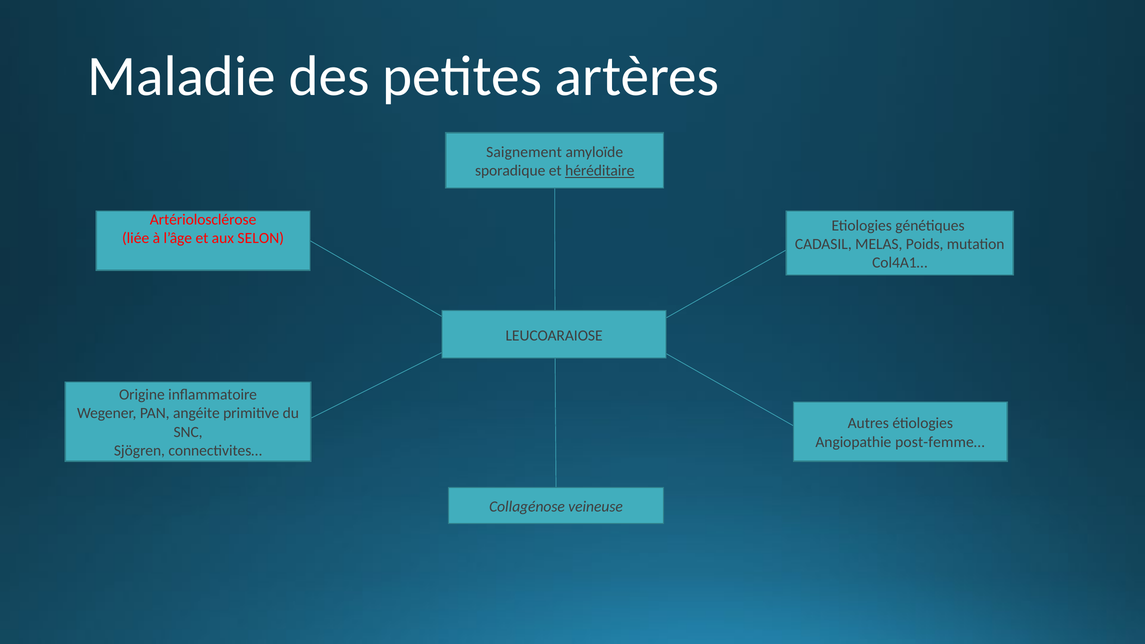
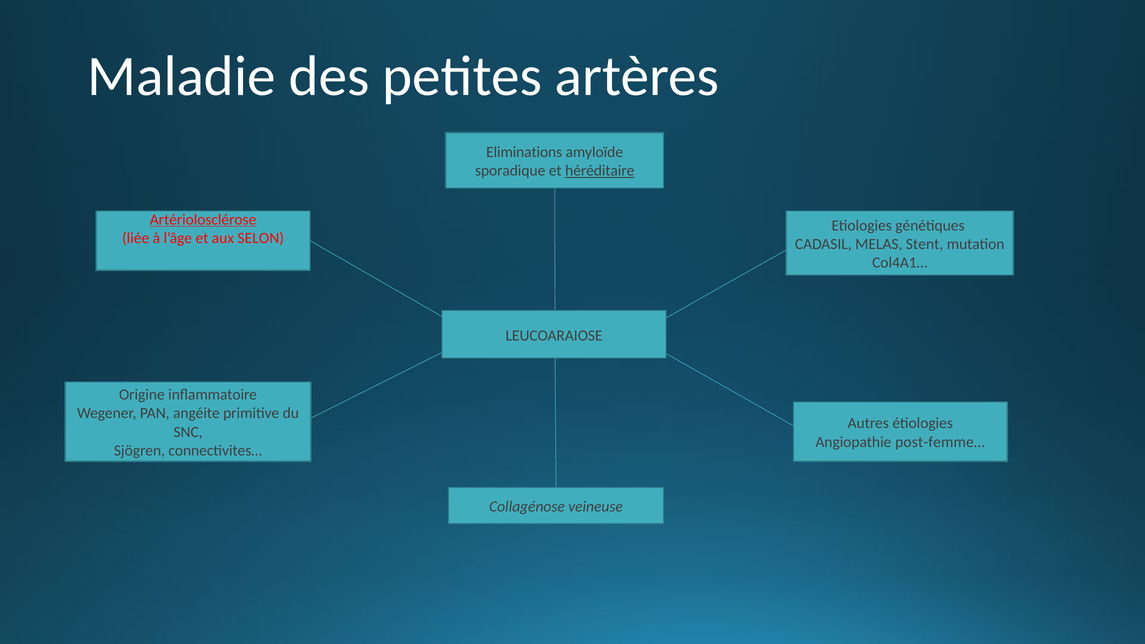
Saignement: Saignement -> Eliminations (524, 152)
Artériolosclérose underline: none -> present (203, 220)
Poids: Poids -> Stent (925, 244)
